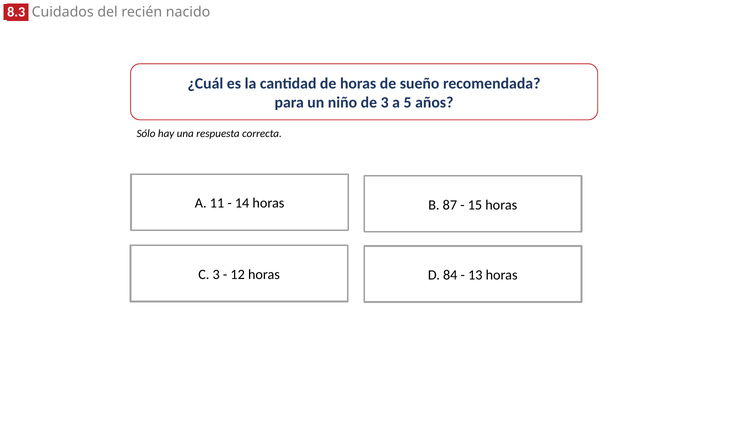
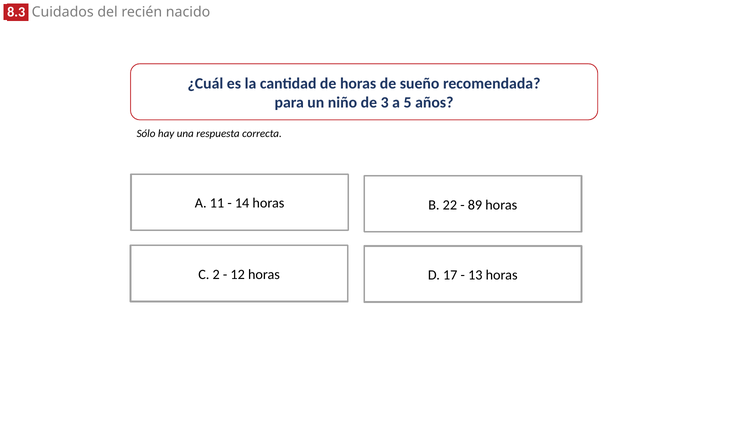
87: 87 -> 22 (450, 205)
15: 15 -> 89 (475, 205)
C 3: 3 -> 2 (216, 275)
84: 84 -> 17 (450, 275)
